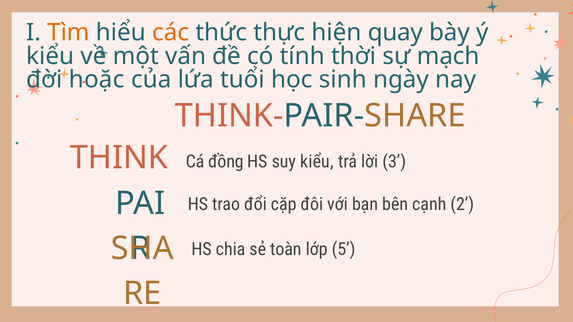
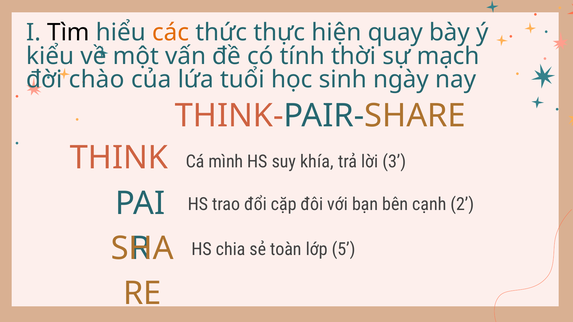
Tìm colour: orange -> black (68, 33)
hoặc: hoặc -> chào (97, 80)
đồng: đồng -> mình (226, 162)
suy kiểu: kiểu -> khía (317, 162)
